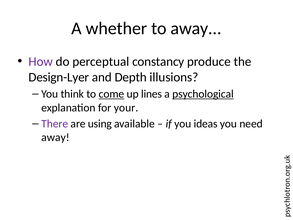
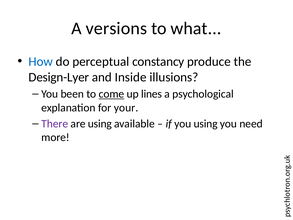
whether: whether -> versions (116, 28)
to away: away -> what (196, 28)
How colour: purple -> blue (41, 61)
Depth: Depth -> Inside (131, 77)
think: think -> been (72, 94)
psychological underline: present -> none (203, 94)
you ideas: ideas -> using (206, 124)
away: away -> more (56, 137)
